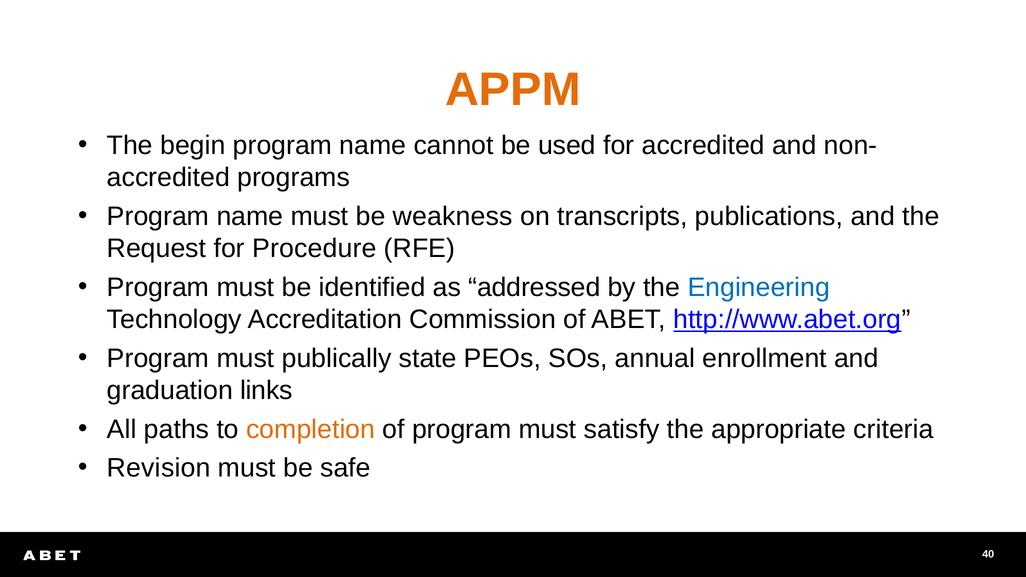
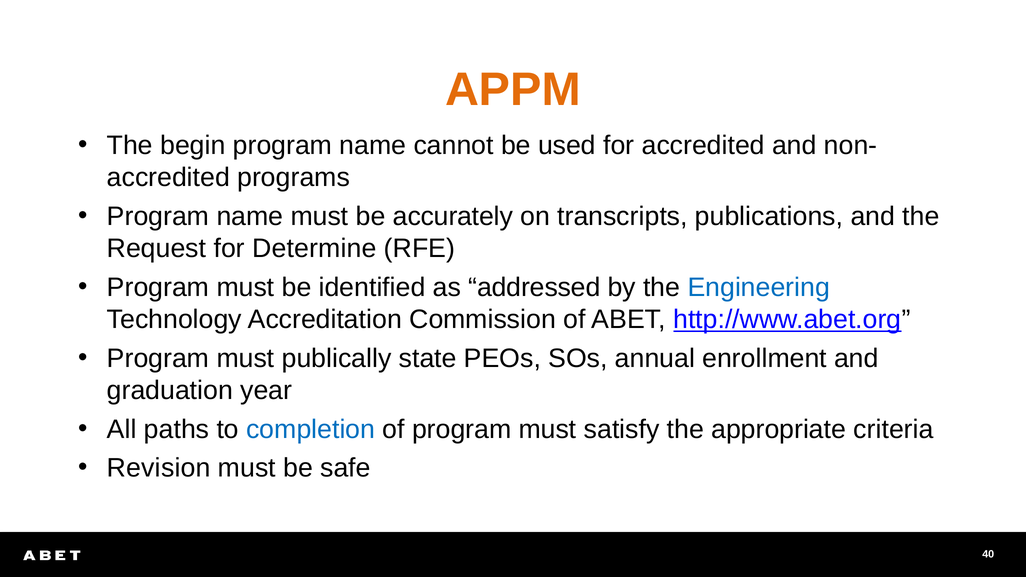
weakness: weakness -> accurately (453, 216)
Procedure: Procedure -> Determine (314, 249)
links: links -> year (266, 390)
completion colour: orange -> blue (311, 429)
